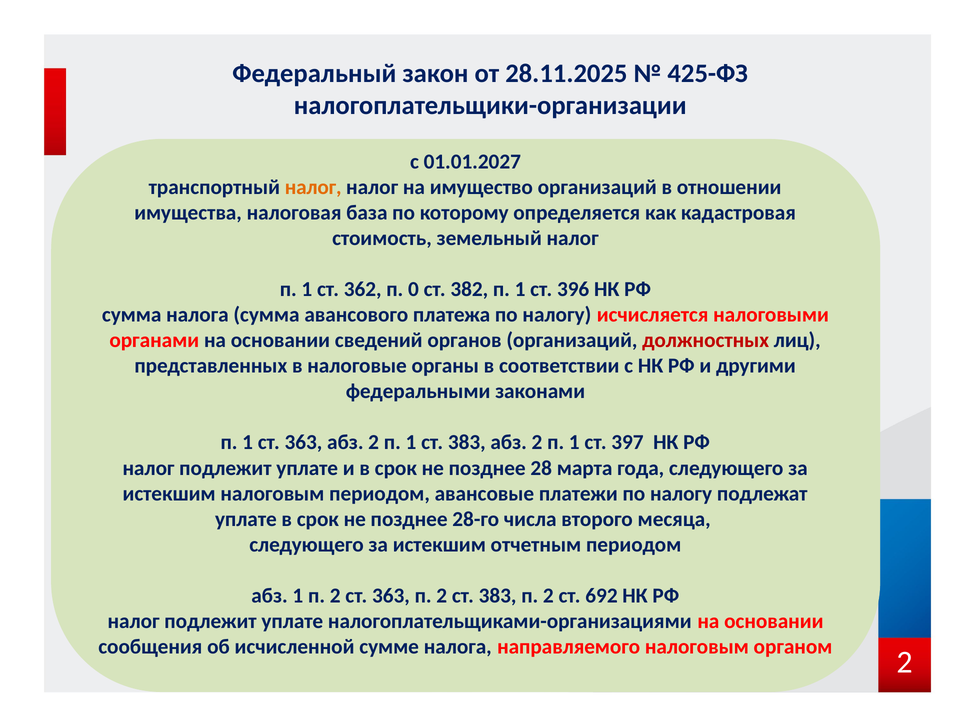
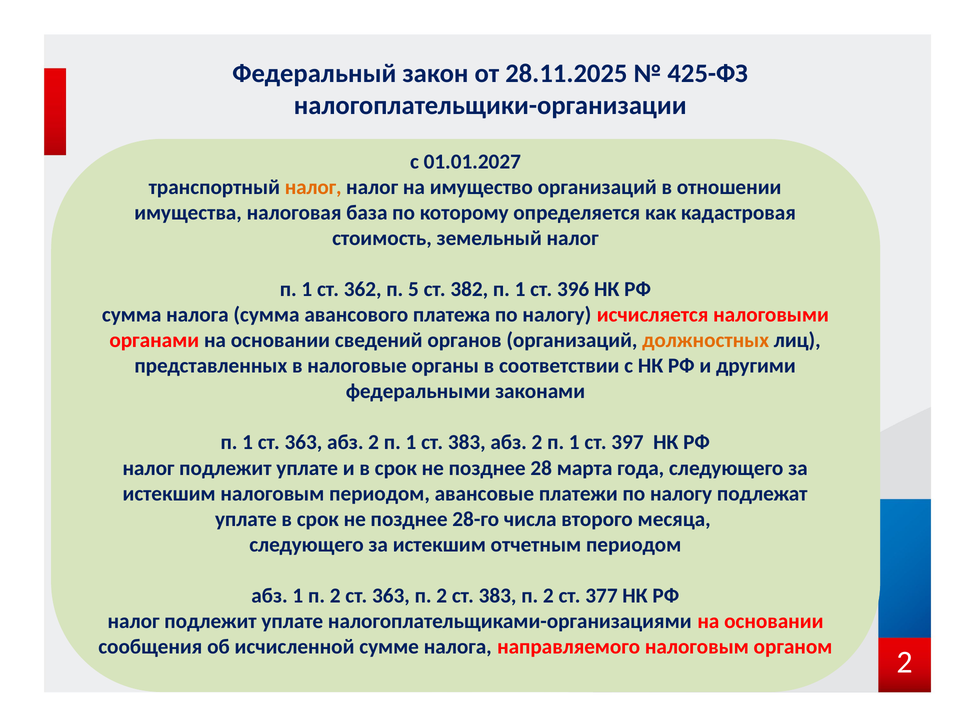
0: 0 -> 5 (413, 290)
должностных colour: red -> orange (706, 341)
692: 692 -> 377 (601, 596)
